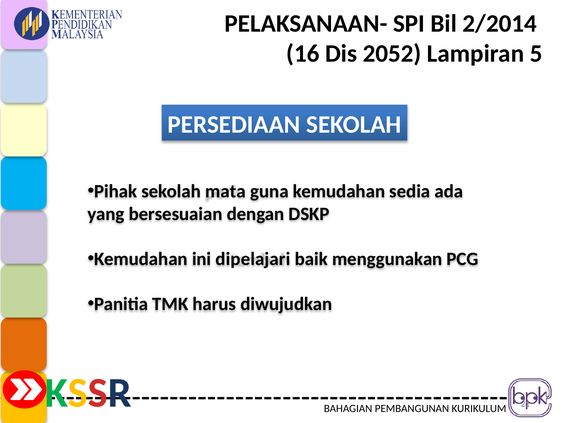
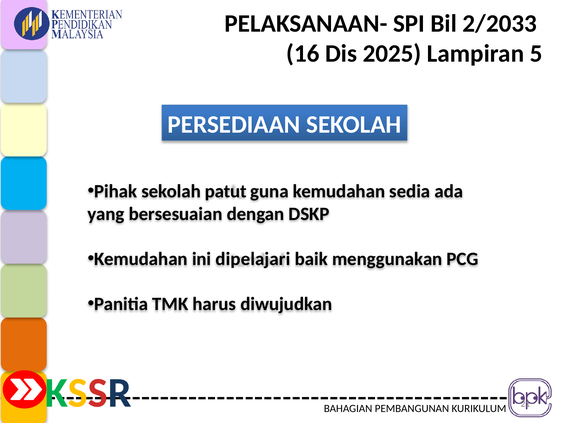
2/2014: 2/2014 -> 2/2033 (500, 24)
2052: 2052 -> 2025 (392, 54)
mata: mata -> patut (226, 191)
